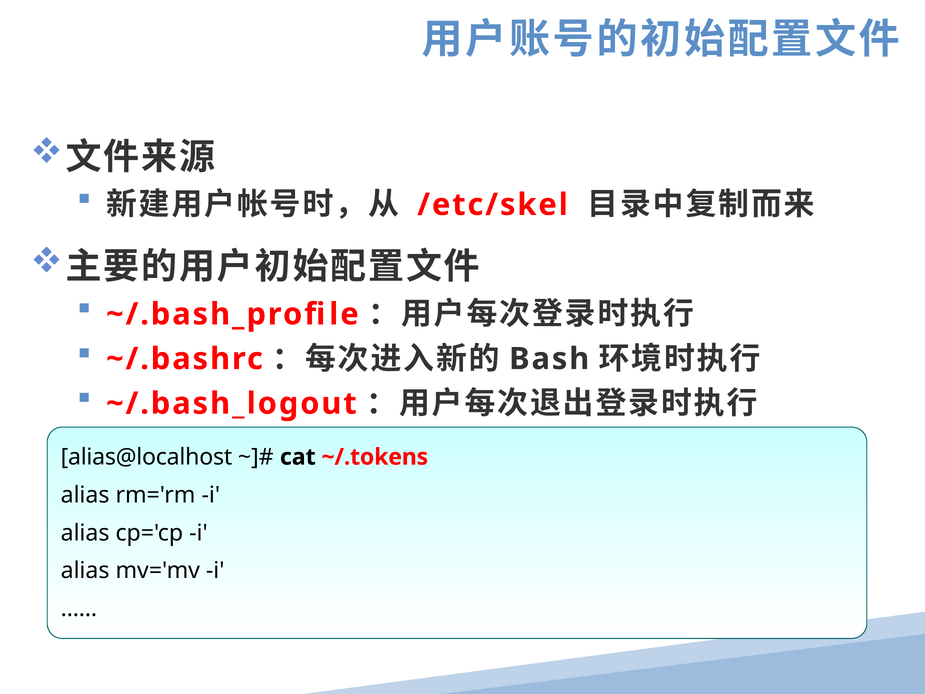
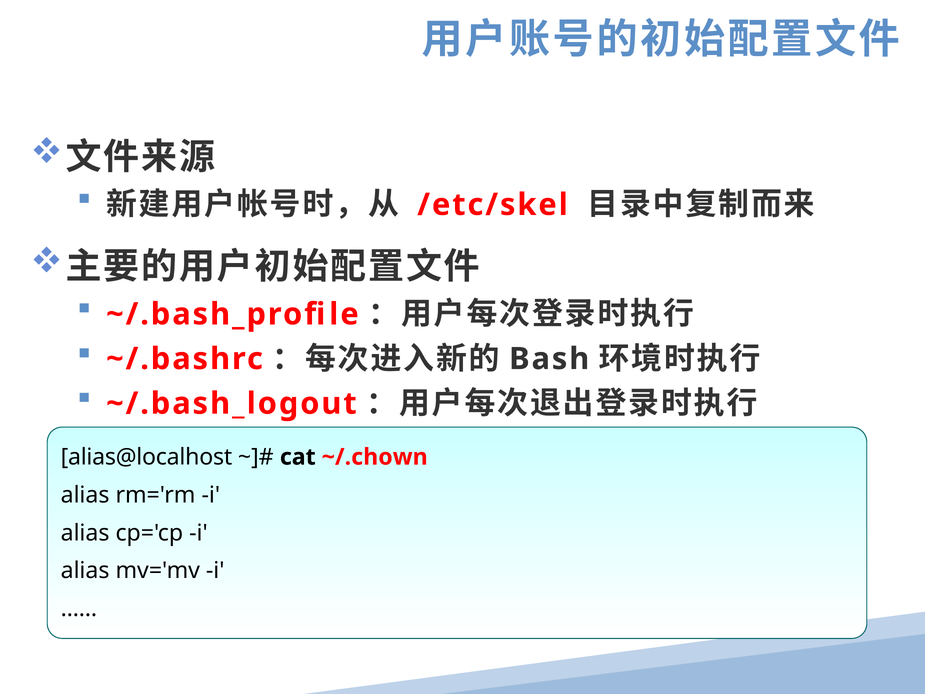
~/.tokens: ~/.tokens -> ~/.chown (375, 457)
